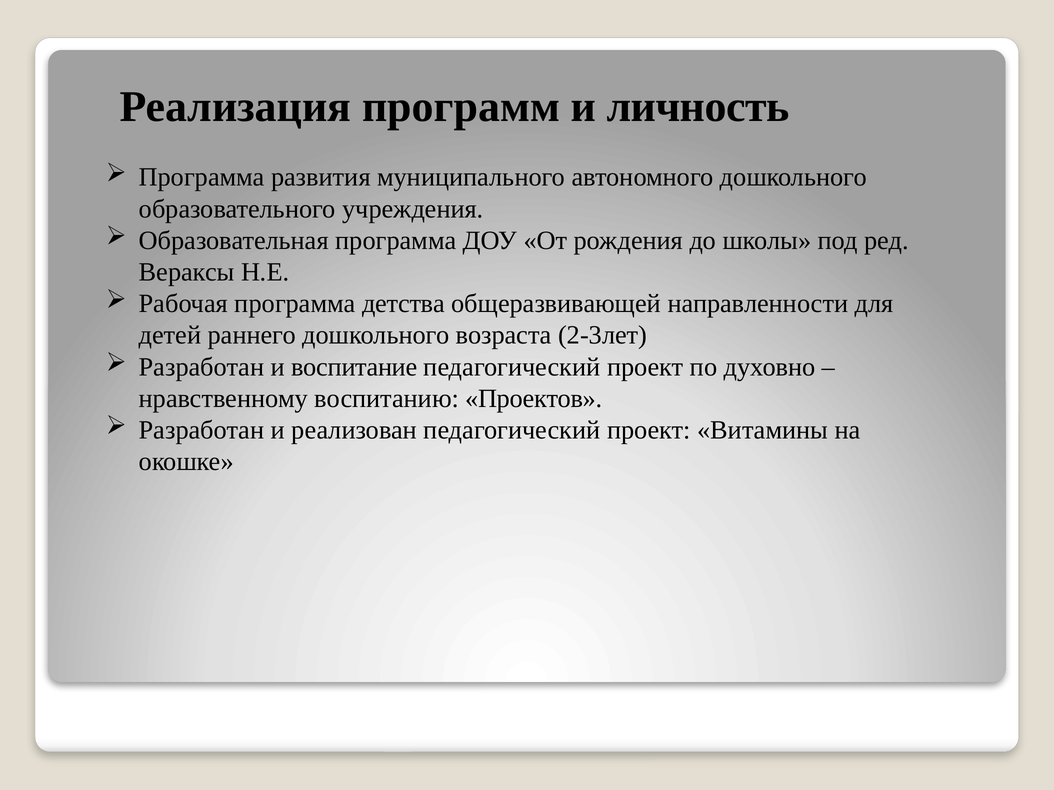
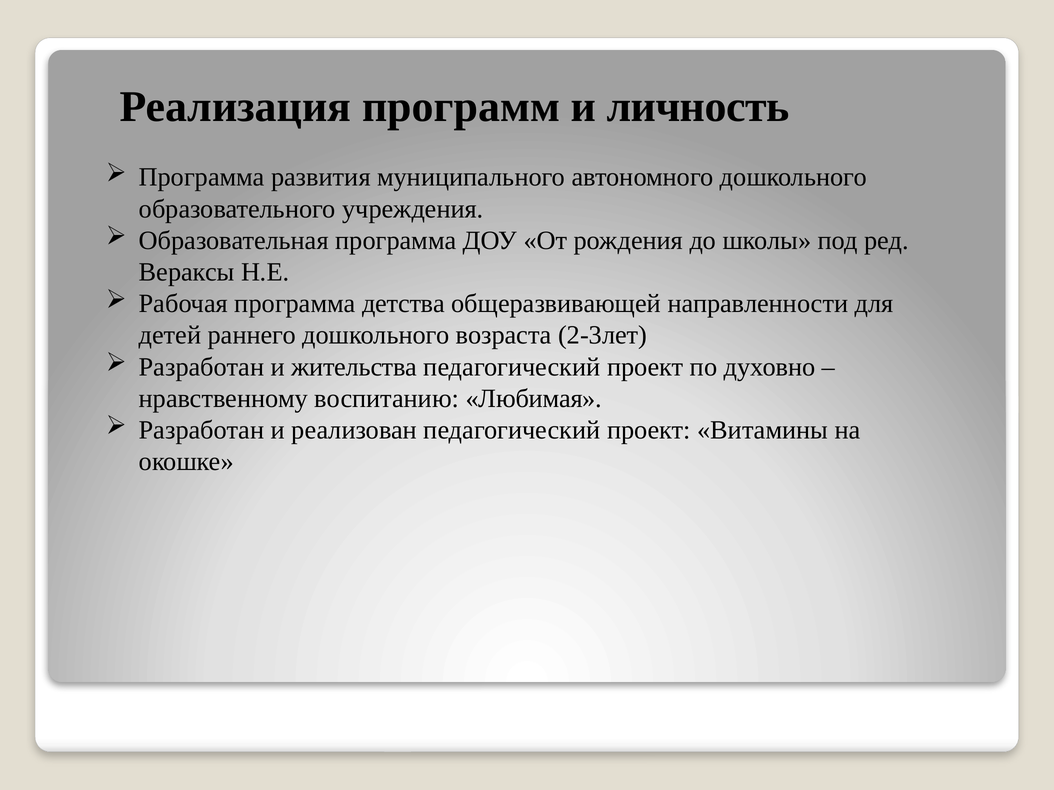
воспитание: воспитание -> жительства (354, 367)
Проектов: Проектов -> Любимая (534, 399)
